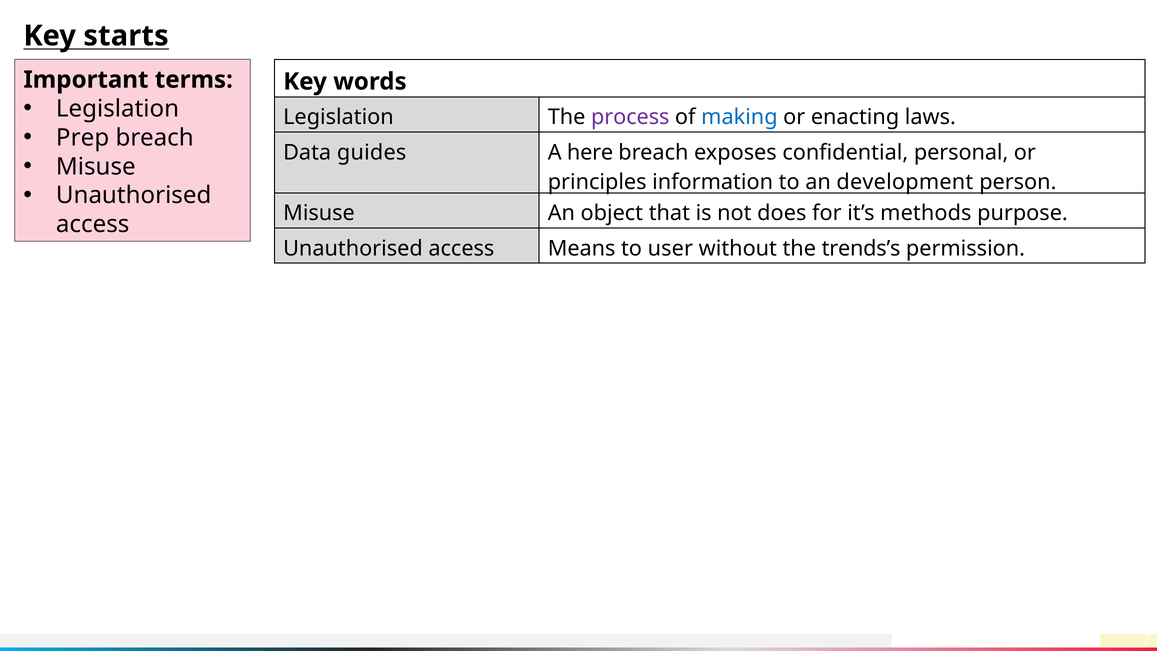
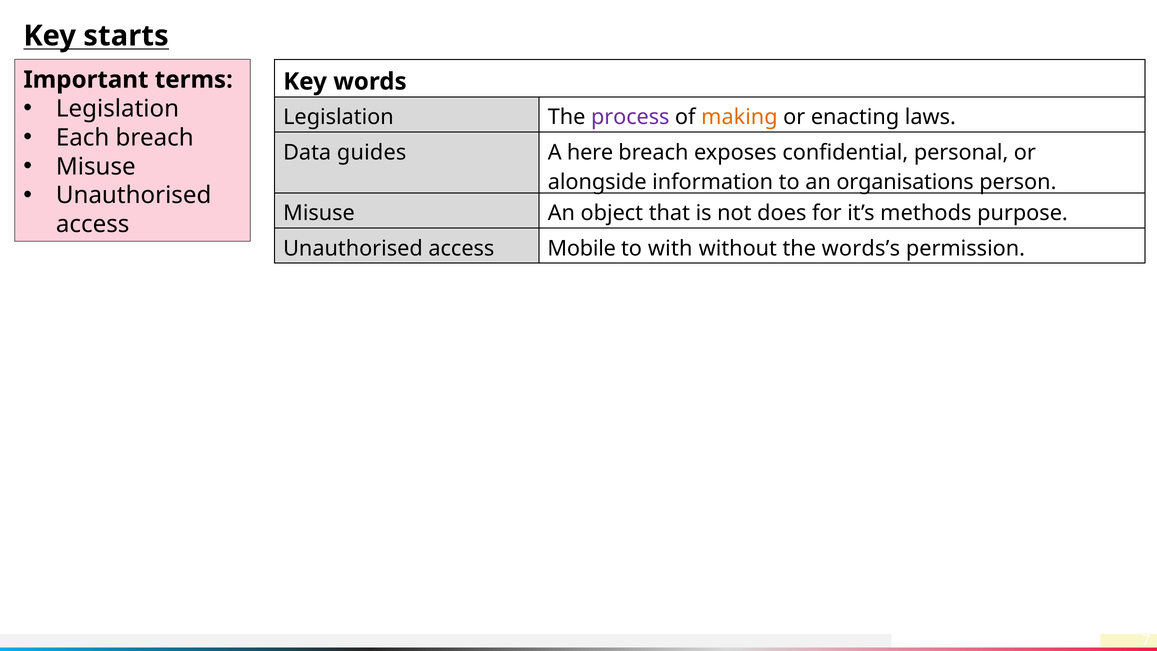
making colour: blue -> orange (739, 117)
Prep: Prep -> Each (83, 138)
principles: principles -> alongside (597, 182)
development: development -> organisations (905, 182)
Means: Means -> Mobile (582, 248)
user: user -> with (670, 248)
trends’s: trends’s -> words’s (861, 248)
